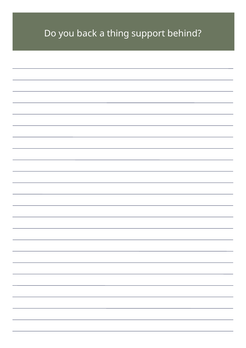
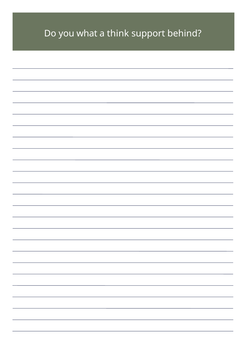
back: back -> what (87, 33)
thing: thing -> think (118, 33)
